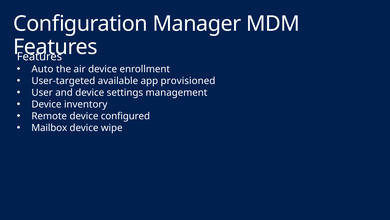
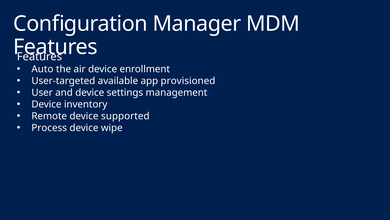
configured: configured -> supported (125, 116)
Mailbox: Mailbox -> Process (49, 128)
